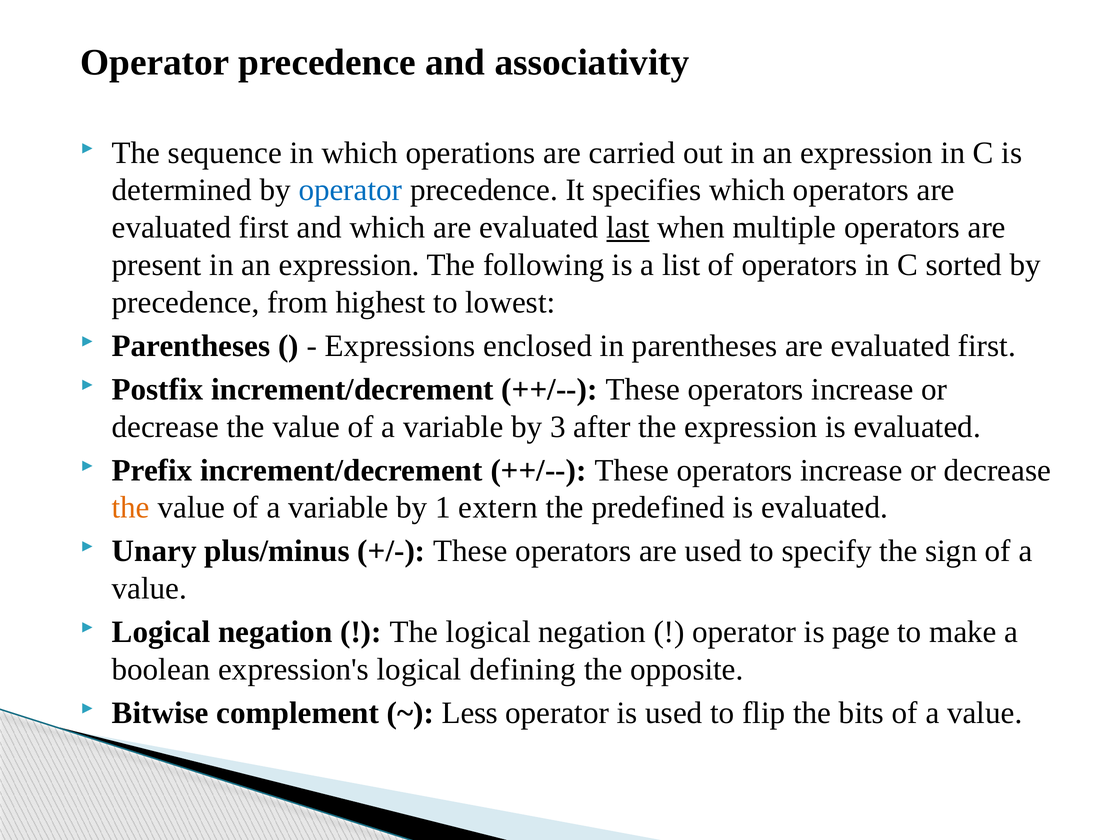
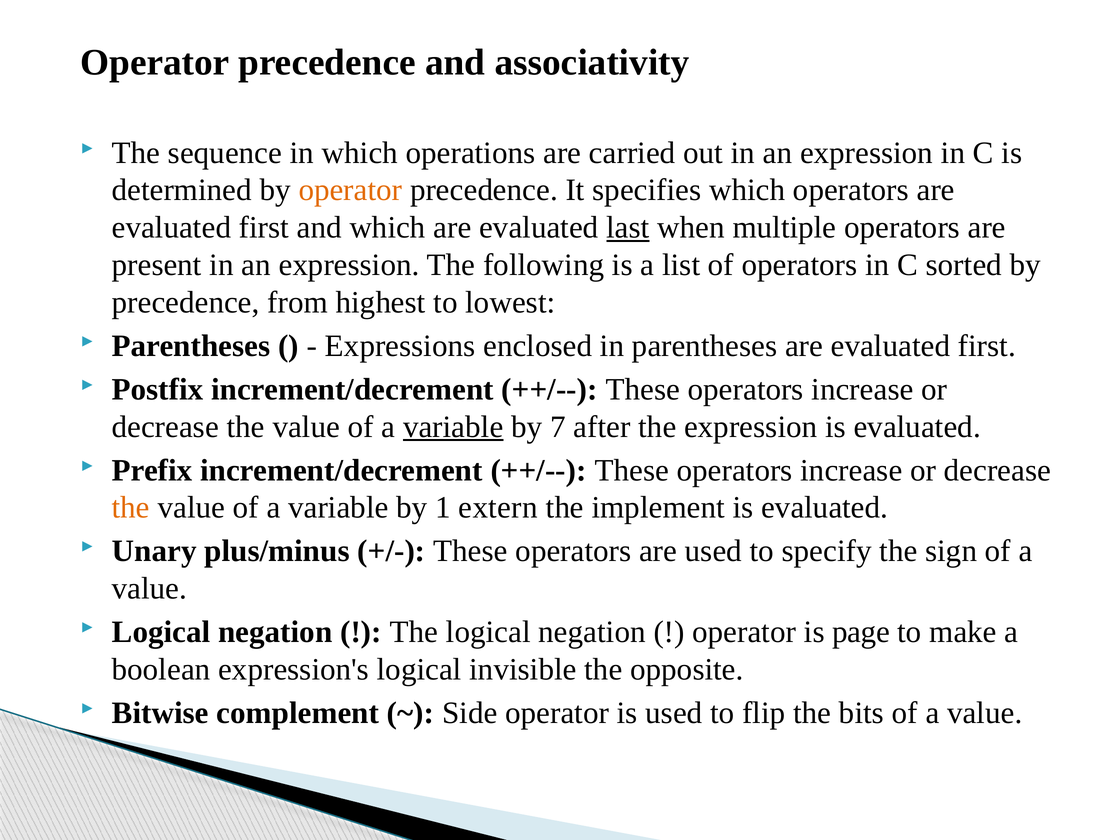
operator colour: blue -> orange (350, 190)
variable underline: none -> present (453, 427)
3: 3 -> 7 (558, 427)
predefined: predefined -> implement (658, 508)
defining: defining -> invisible (523, 669)
Less: Less -> Side (470, 713)
